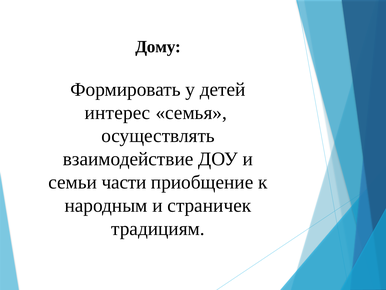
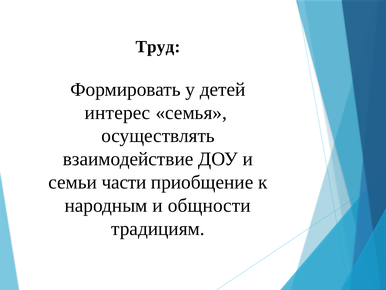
Дому: Дому -> Труд (158, 47)
страничек: страничек -> общности (209, 205)
